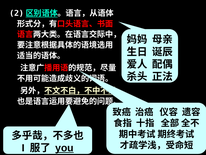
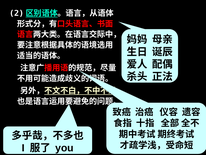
you underline: present -> none (64, 148)
